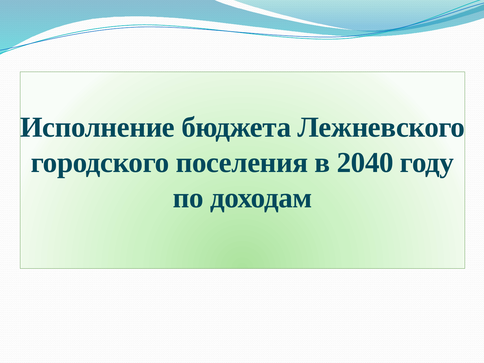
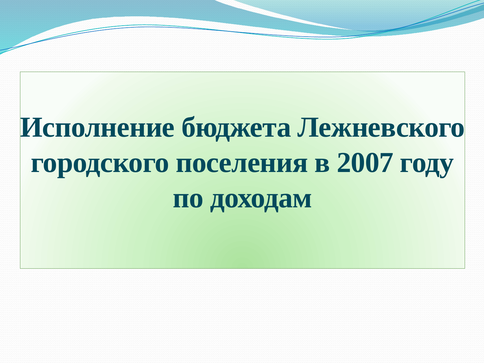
2040: 2040 -> 2007 (365, 163)
